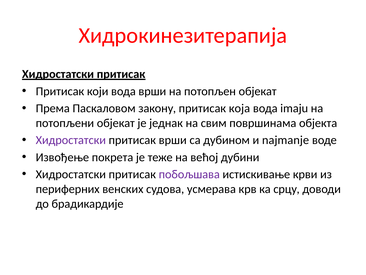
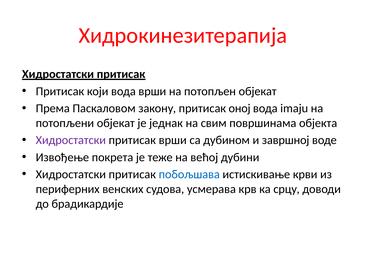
која: која -> оној (240, 108)
najmanje: najmanje -> завршној (286, 140)
побољшава colour: purple -> blue (189, 174)
